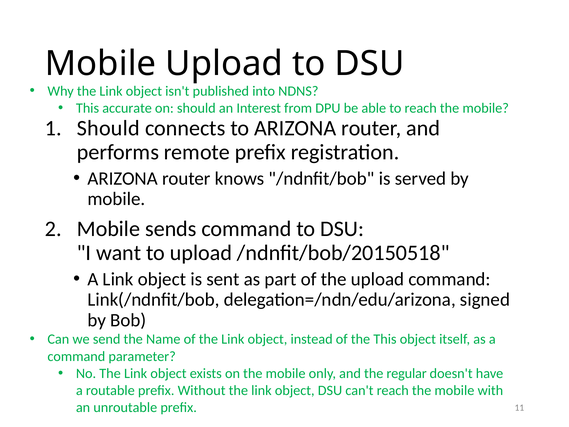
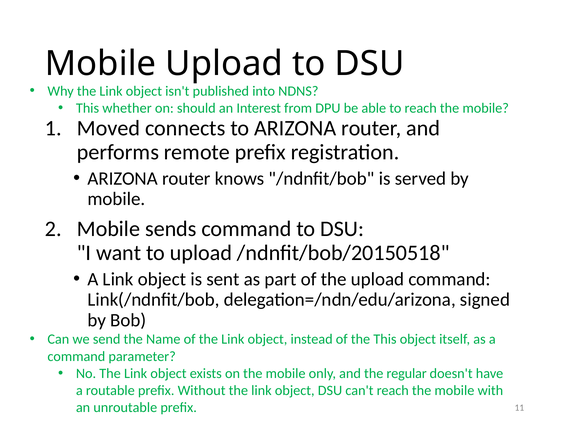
accurate: accurate -> whether (127, 108)
Should: Should -> Moved (108, 128)
